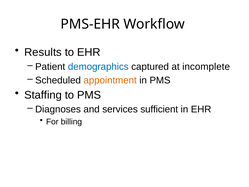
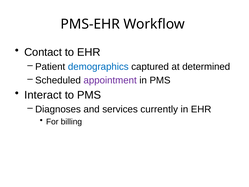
Results: Results -> Contact (43, 52)
incomplete: incomplete -> determined (206, 67)
appointment colour: orange -> purple (110, 80)
Staffing: Staffing -> Interact (43, 95)
sufficient: sufficient -> currently (159, 109)
